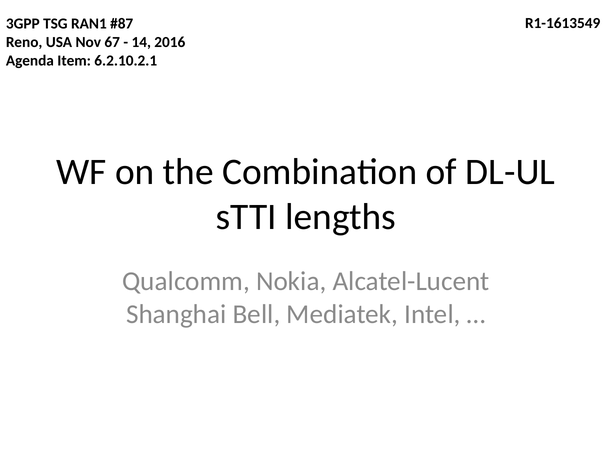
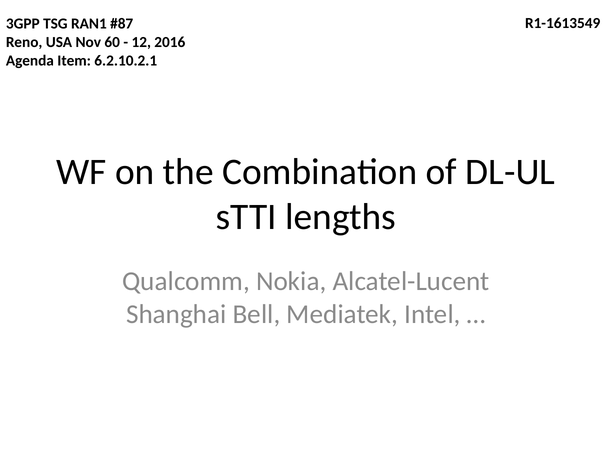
67: 67 -> 60 (112, 42)
14: 14 -> 12 (141, 42)
